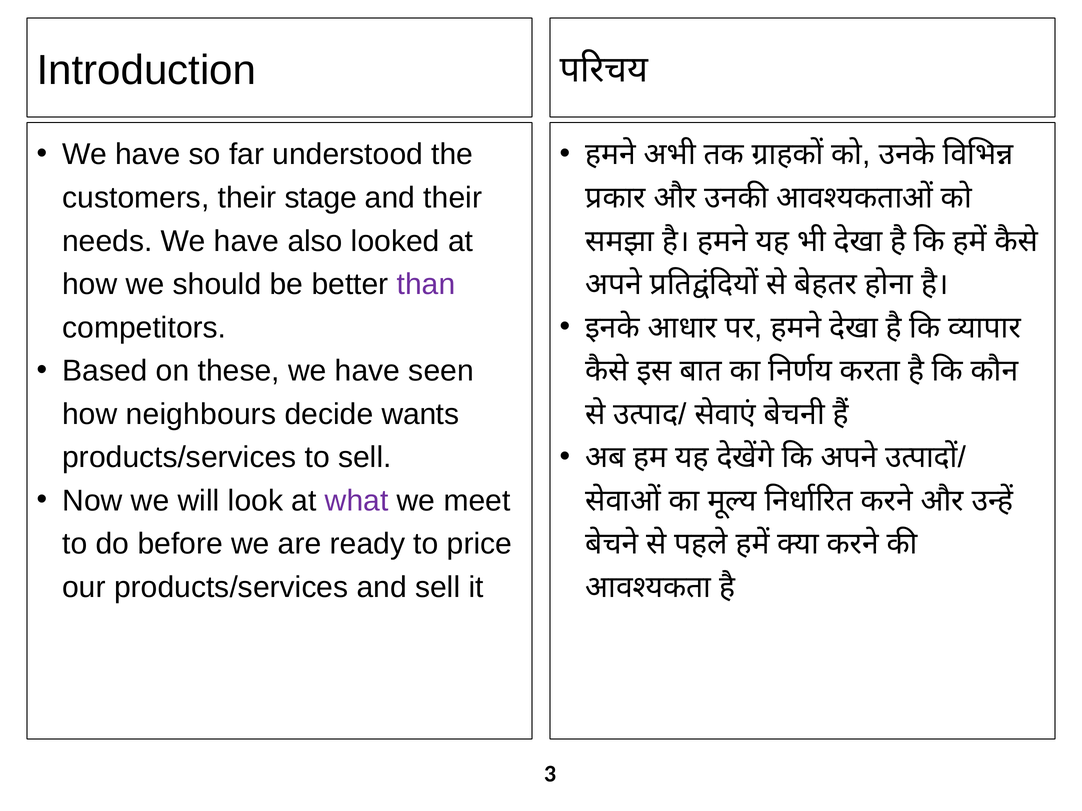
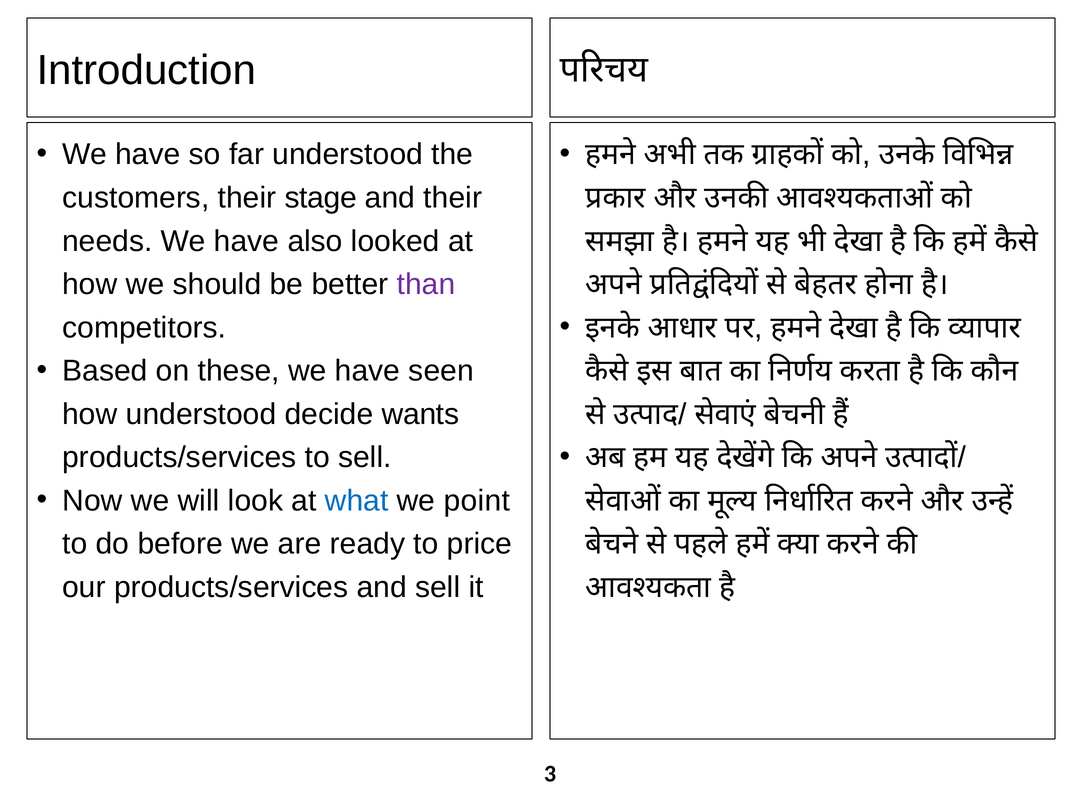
how neighbours: neighbours -> understood (201, 414)
what colour: purple -> blue (357, 501)
meet: meet -> point (477, 501)
